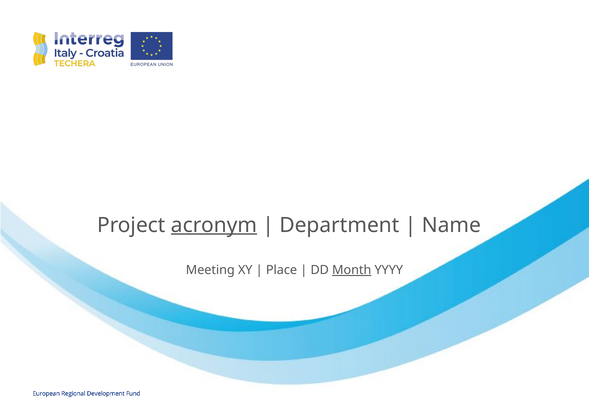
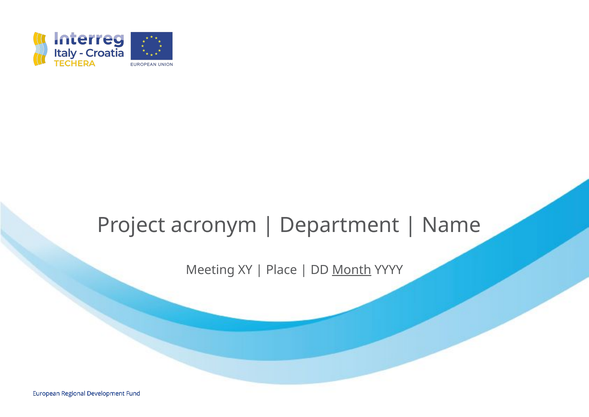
acronym underline: present -> none (214, 225)
